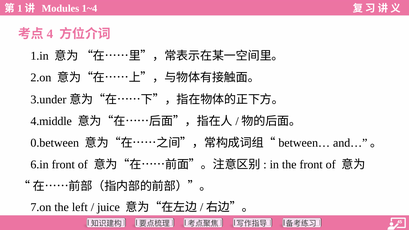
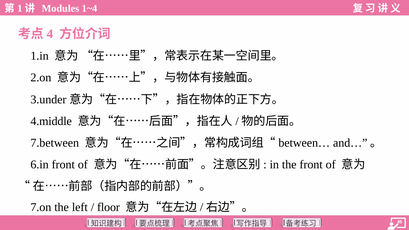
0.between: 0.between -> 7.between (55, 143)
juice: juice -> floor (108, 207)
